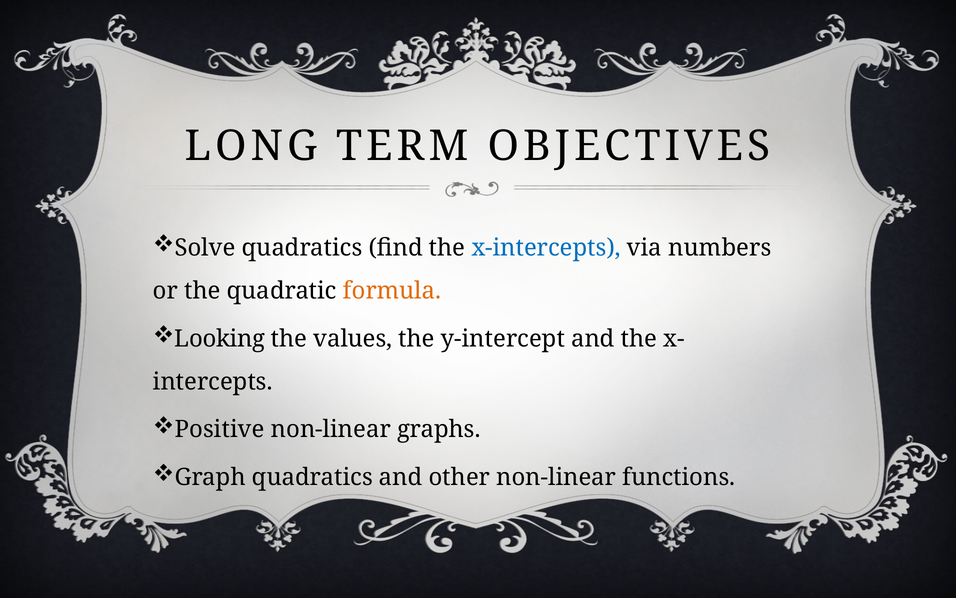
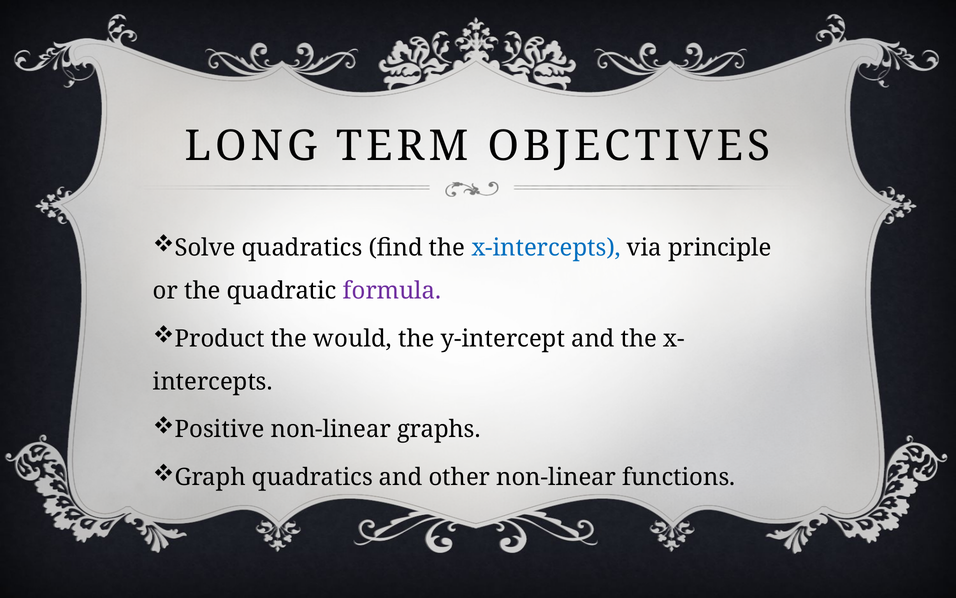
numbers: numbers -> principle (720, 248)
formula colour: orange -> purple (392, 291)
Looking: Looking -> Product (220, 338)
values: values -> would (353, 338)
